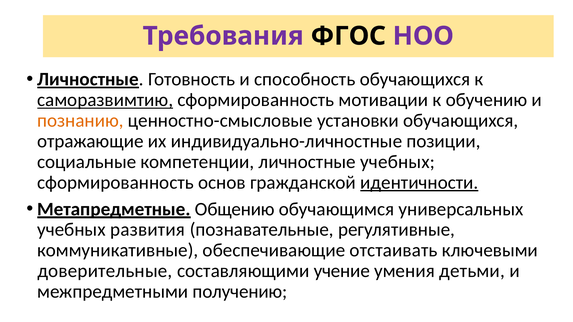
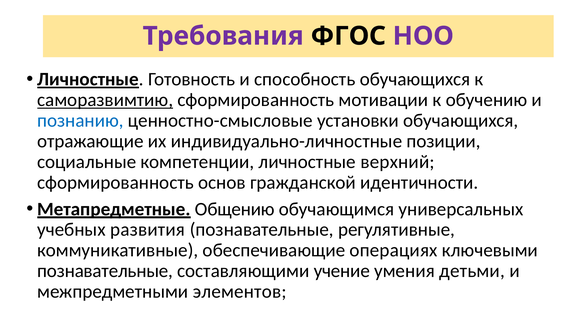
познанию colour: orange -> blue (80, 121)
личностные учебных: учебных -> верхний (398, 162)
идентичности underline: present -> none (419, 183)
отстаивать: отстаивать -> операциях (394, 251)
доверительные: доверительные -> познавательные (105, 271)
получению: получению -> элементов (240, 292)
